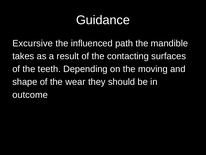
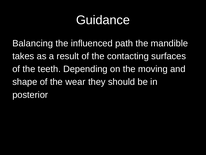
Excursive: Excursive -> Balancing (33, 43)
outcome: outcome -> posterior (30, 95)
